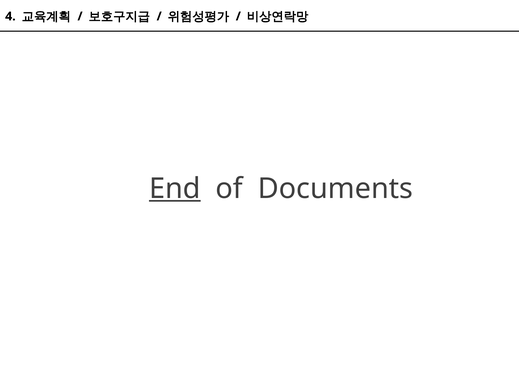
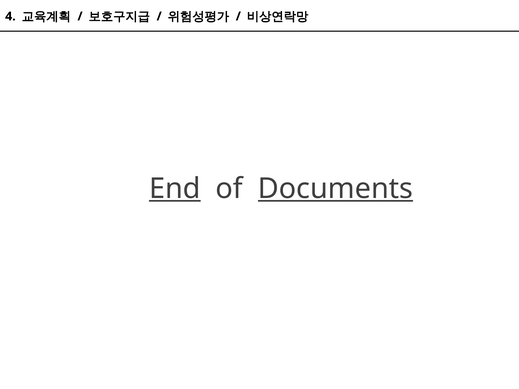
Documents underline: none -> present (335, 189)
